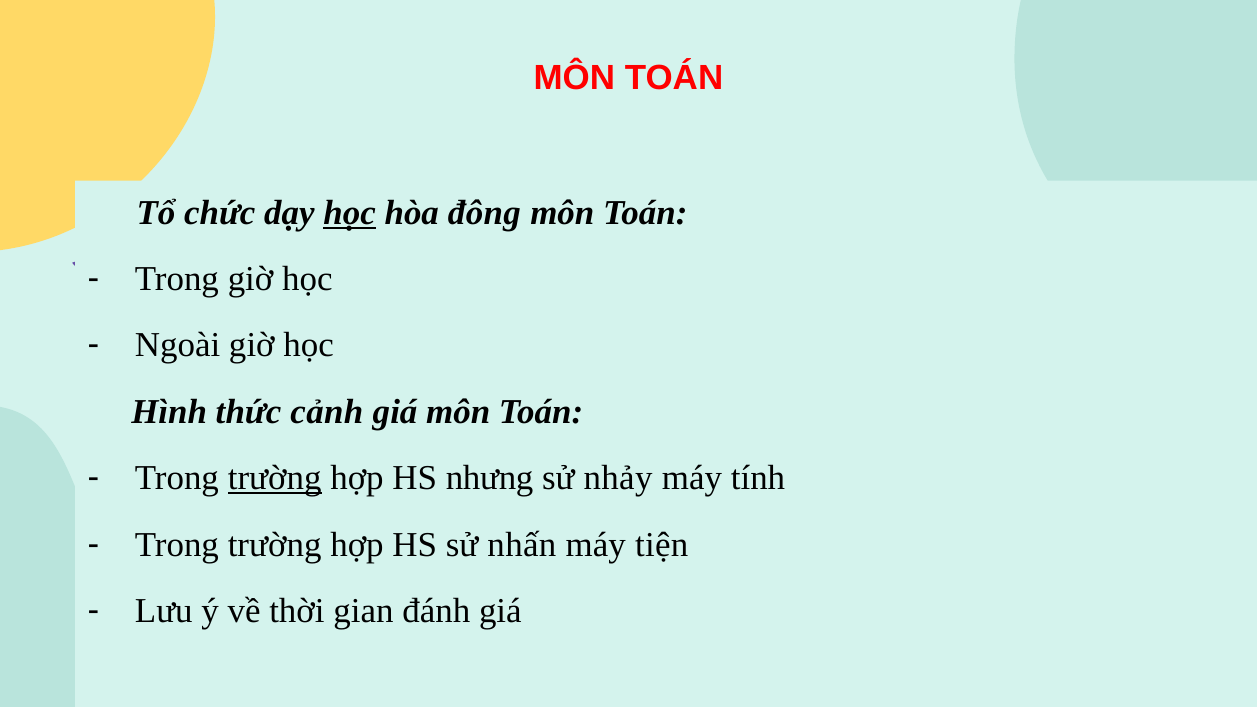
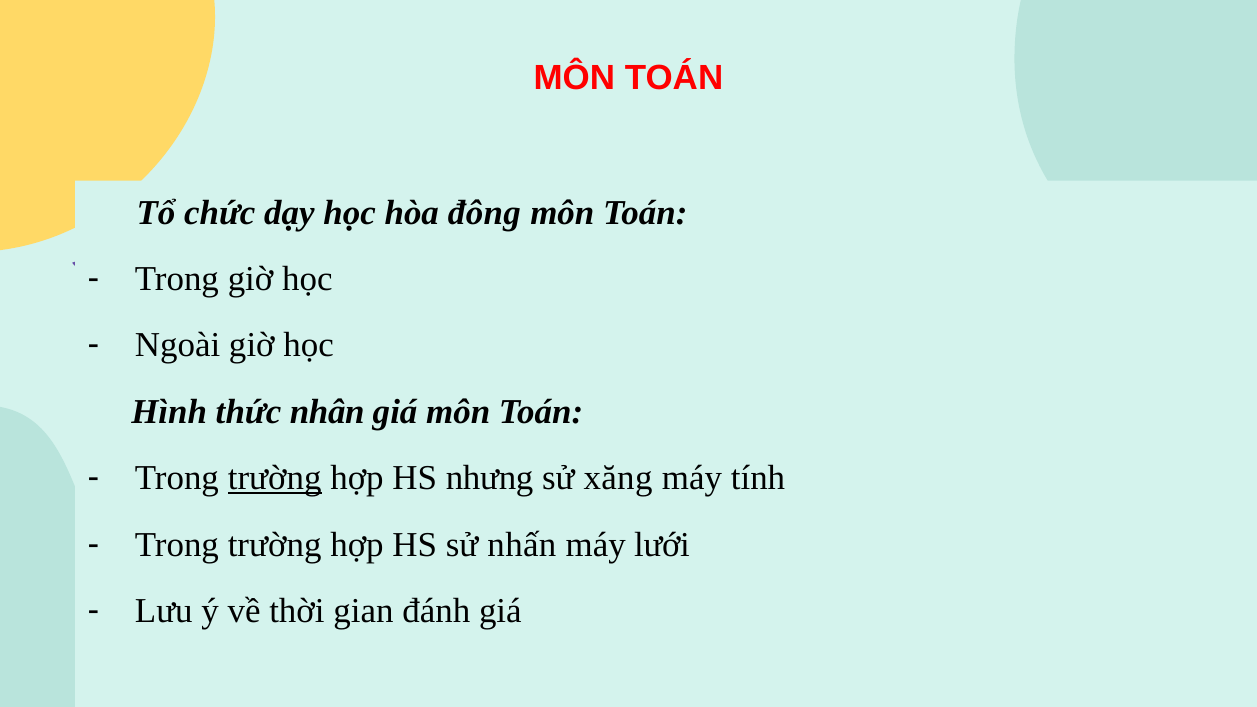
học underline: present -> none (350, 213)
cảnh: cảnh -> nhân (327, 412)
nhảy: nhảy -> xăng (618, 478)
tiện: tiện -> lưới (662, 545)
